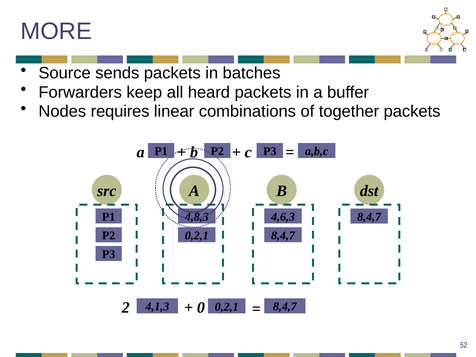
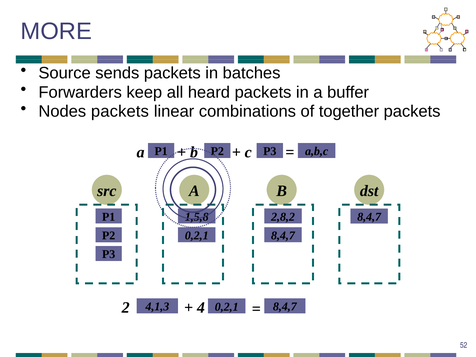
Nodes requires: requires -> packets (120, 111)
4,8,3: 4,8,3 -> 1,5,8 (197, 217)
4,6,3: 4,6,3 -> 2,8,2 (283, 217)
0: 0 -> 4 (201, 308)
